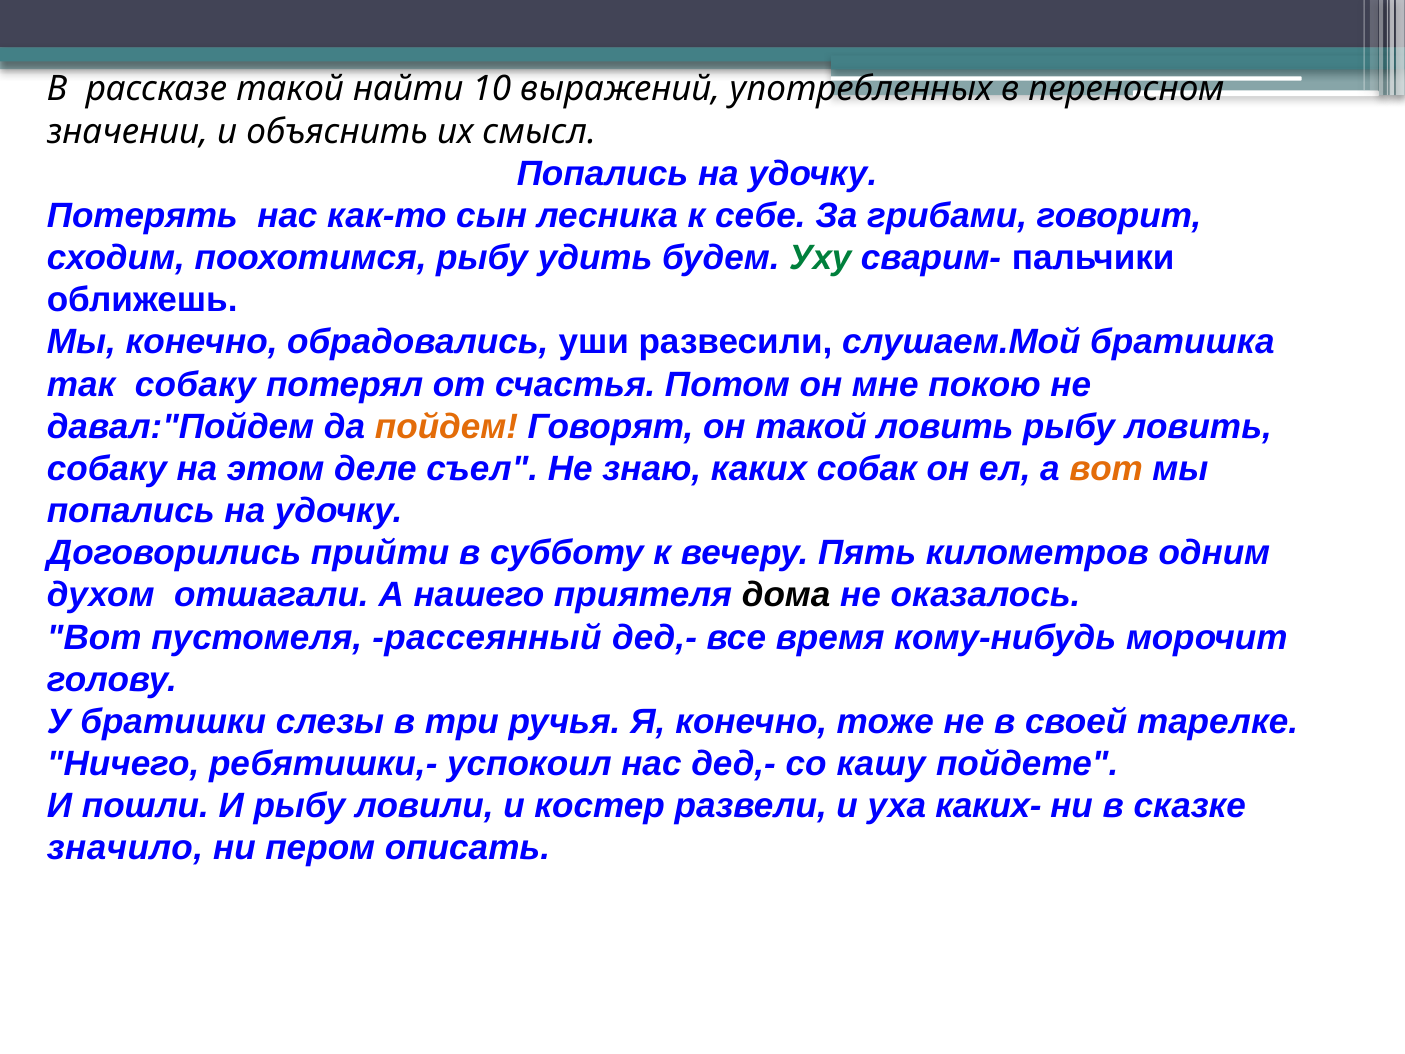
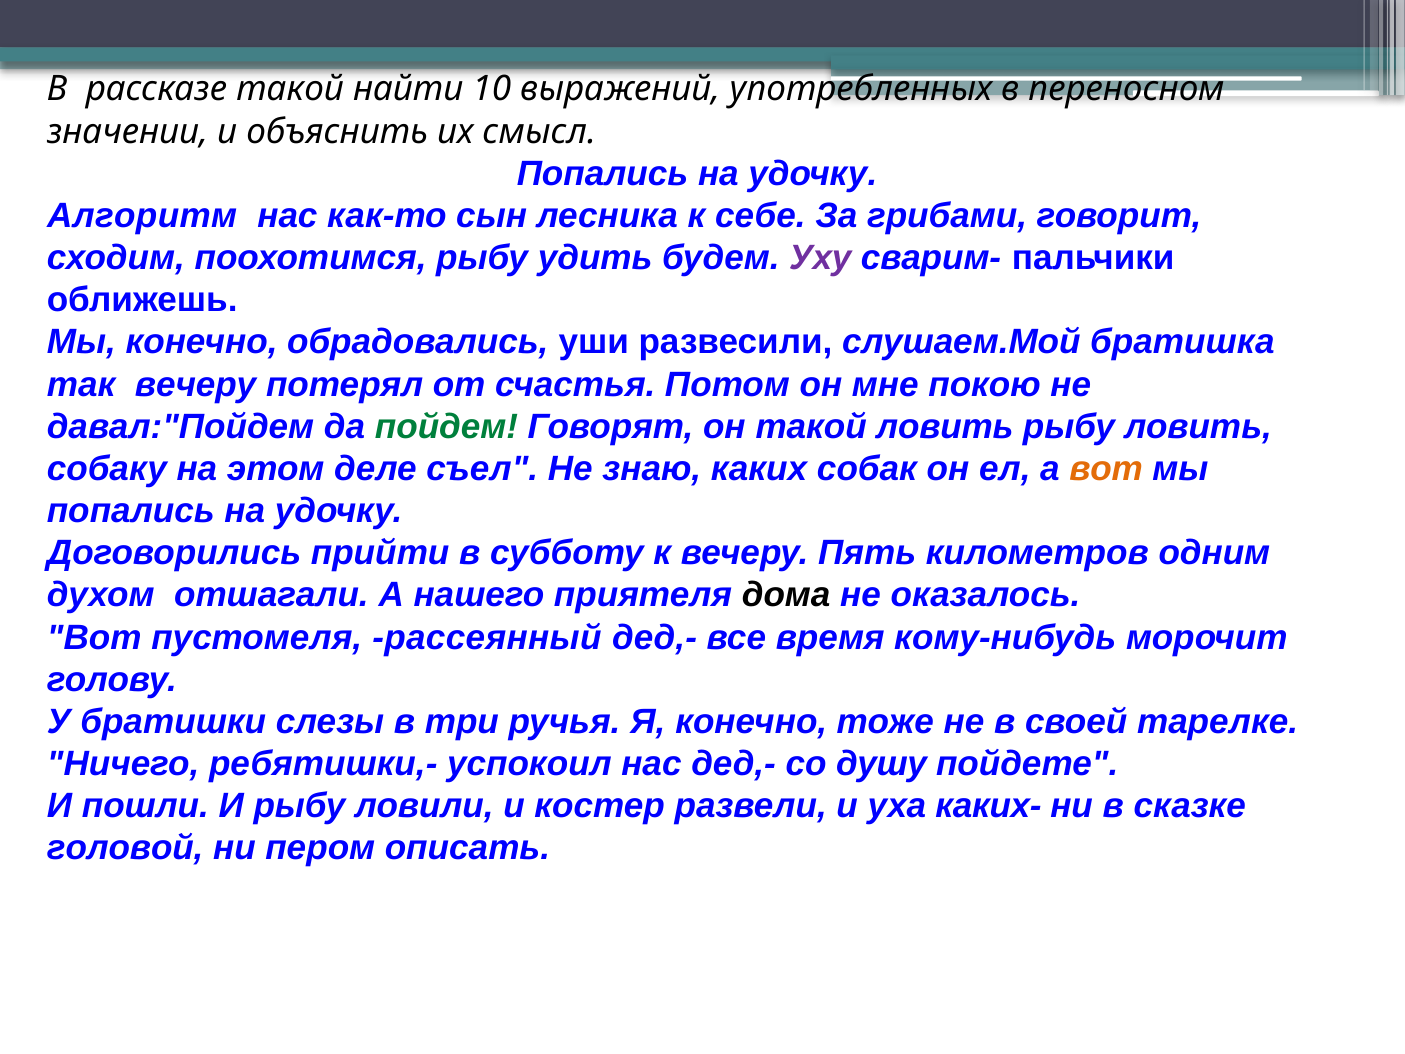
Потерять: Потерять -> Алгоритм (142, 216)
Уху colour: green -> purple (820, 258)
так собаку: собаку -> вечеру (196, 384)
пойдем colour: orange -> green (446, 427)
кашу: кашу -> душу (882, 764)
значило: значило -> головой (125, 848)
